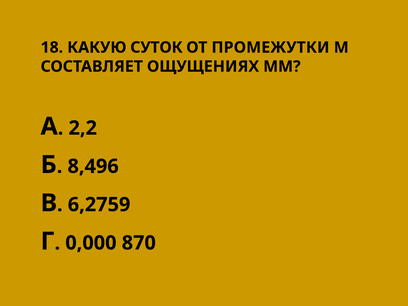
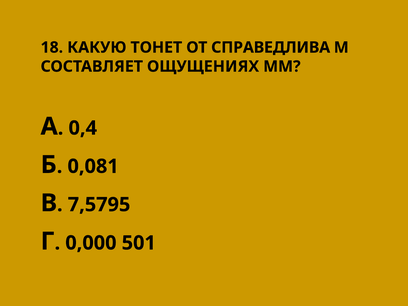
СУТОК: СУТОК -> ТОНЕТ (156, 47)
ПРОМЕЖУТКИ: ПРОМЕЖУТКИ -> СПРАВЕДЛИВА (271, 47)
2,2: 2,2 -> 0,4 (83, 128)
8,496: 8,496 -> 0,081 (93, 166)
6,2759: 6,2759 -> 7,5795 (99, 205)
870: 870 -> 501 (139, 243)
